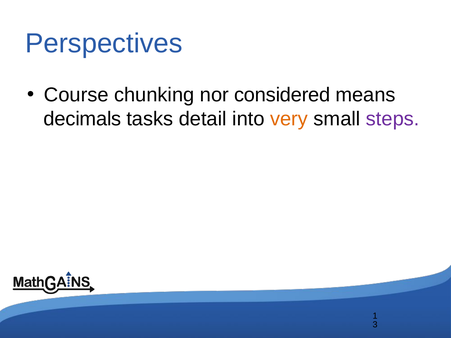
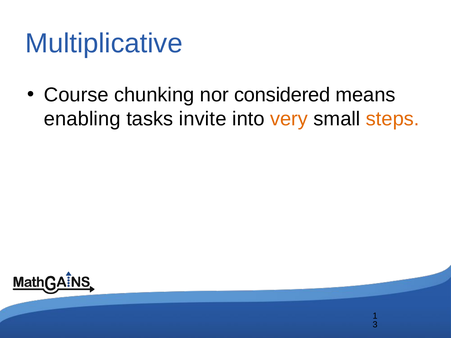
Perspectives: Perspectives -> Multiplicative (104, 44)
decimals: decimals -> enabling (82, 119)
detail: detail -> invite (203, 119)
steps colour: purple -> orange (393, 119)
